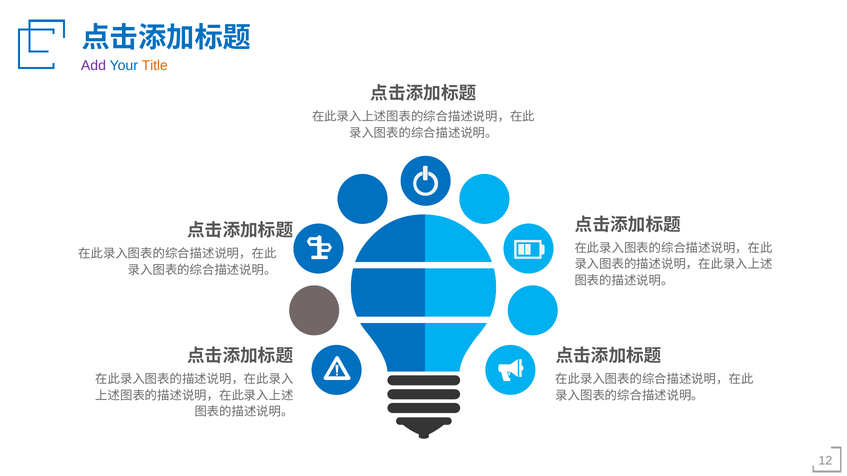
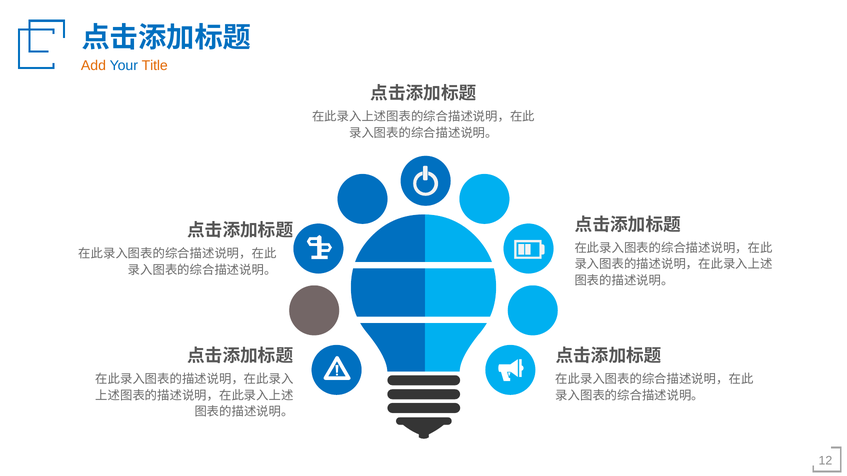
Add colour: purple -> orange (93, 65)
